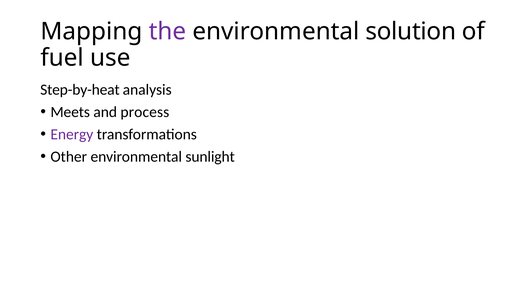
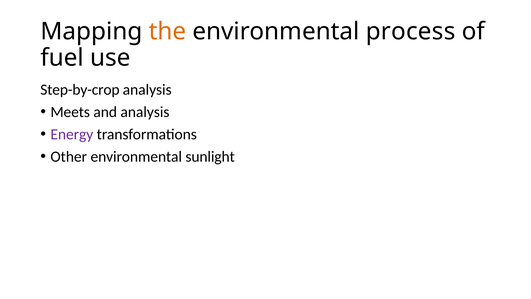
the colour: purple -> orange (167, 31)
solution: solution -> process (411, 31)
Step-by-heat: Step-by-heat -> Step-by-crop (80, 90)
and process: process -> analysis (145, 112)
